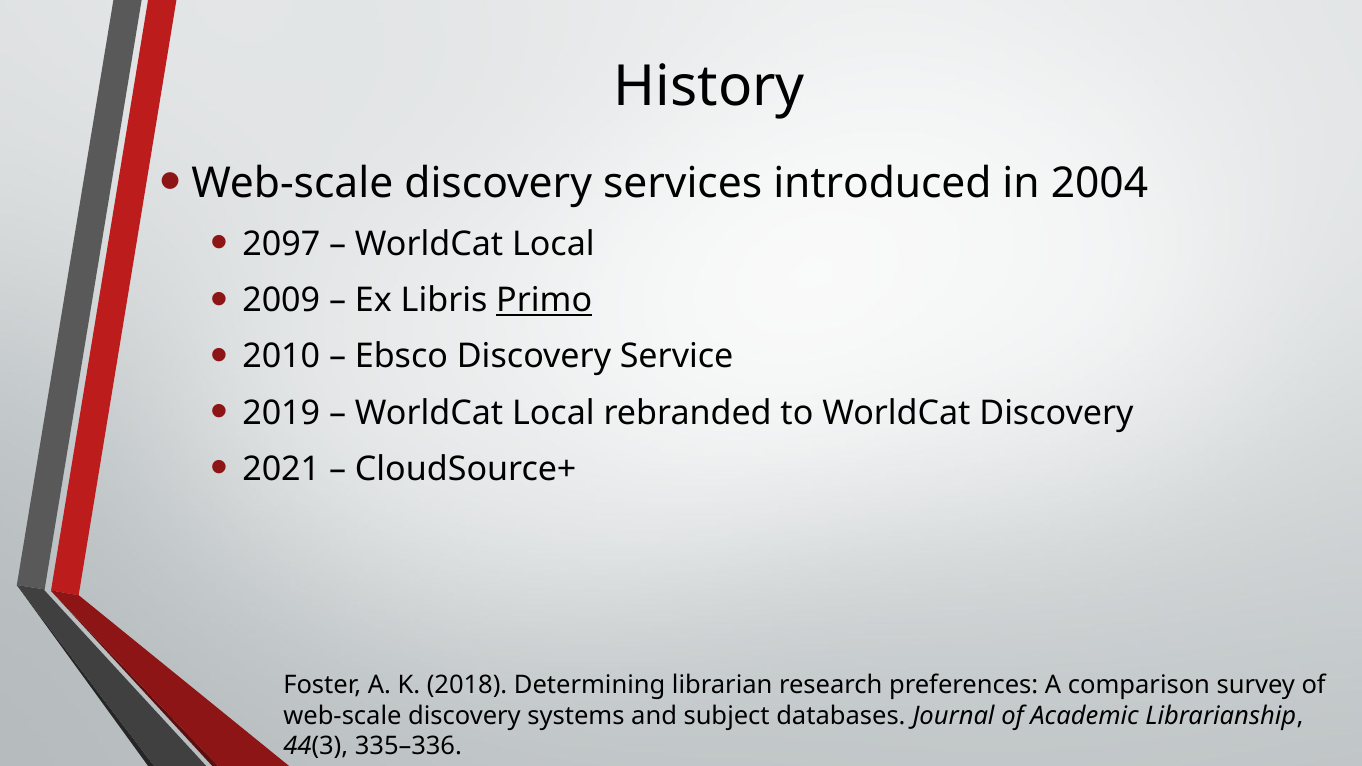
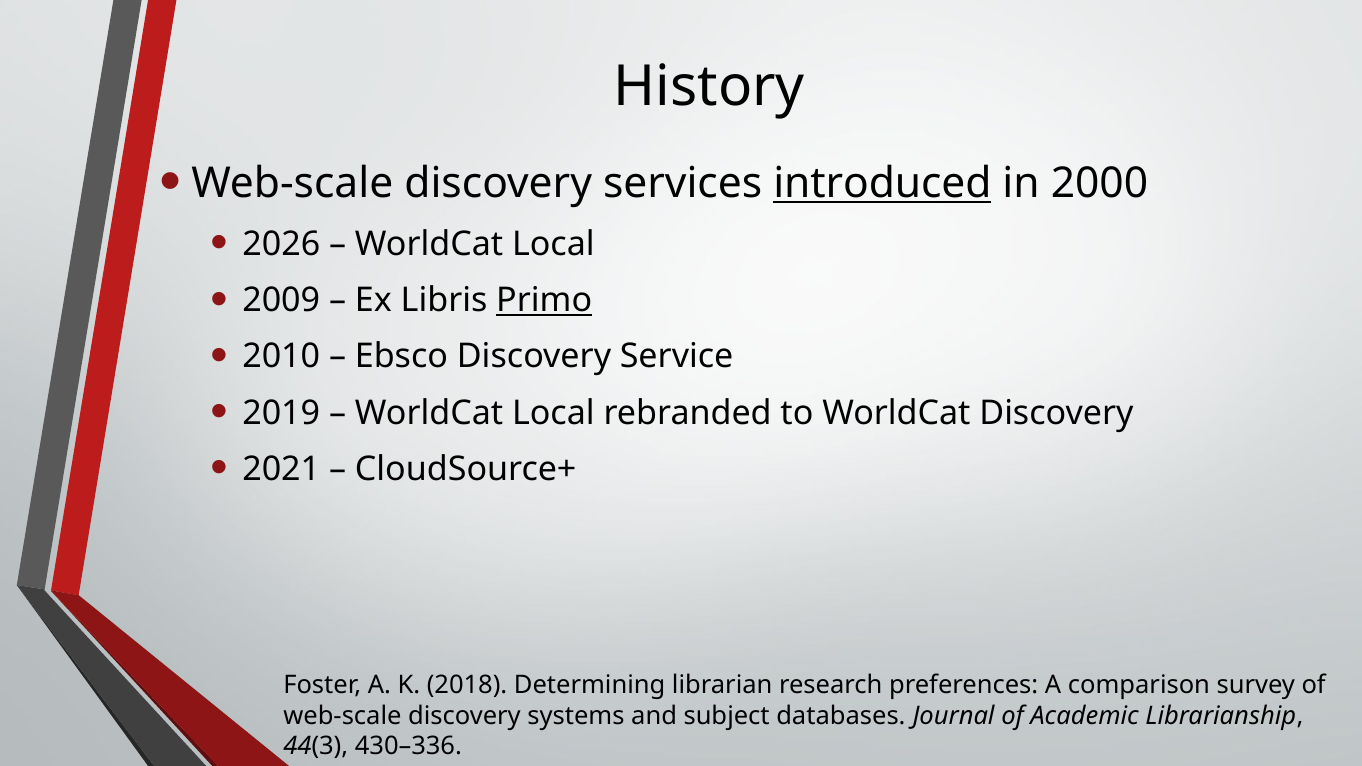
introduced underline: none -> present (882, 184)
2004: 2004 -> 2000 (1099, 184)
2097: 2097 -> 2026 (281, 244)
335–336: 335–336 -> 430–336 (408, 746)
